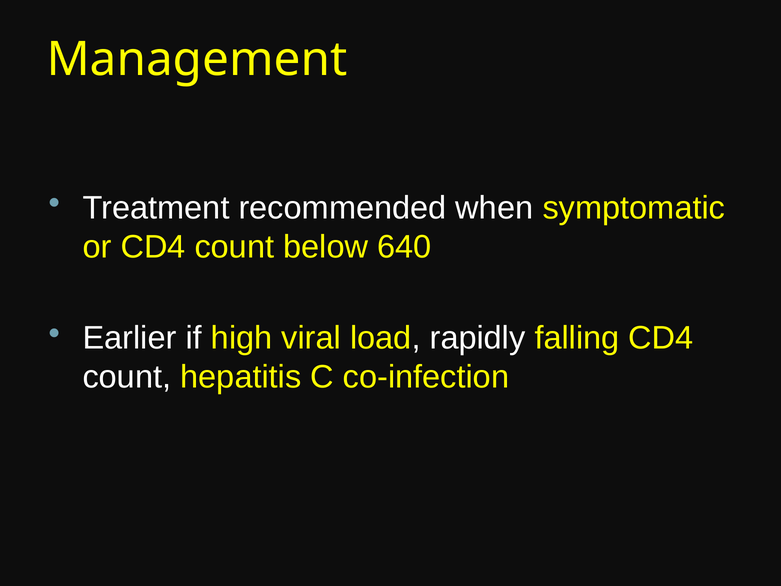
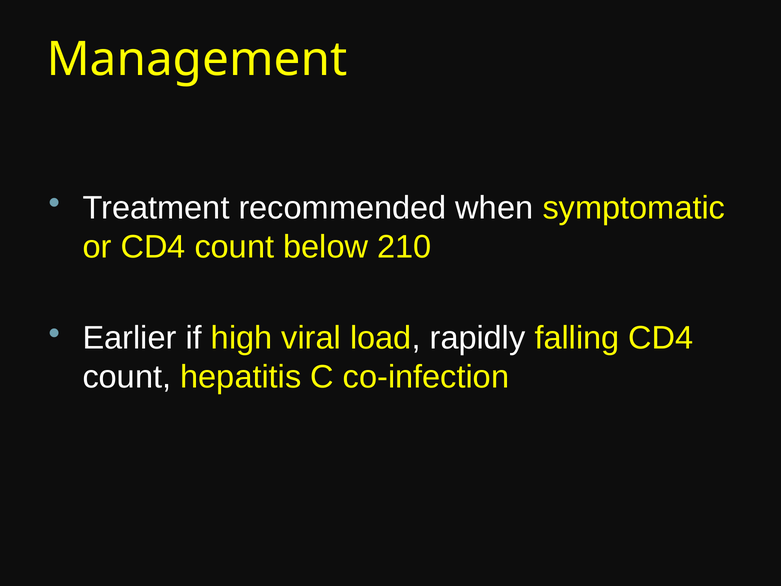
640: 640 -> 210 (404, 247)
